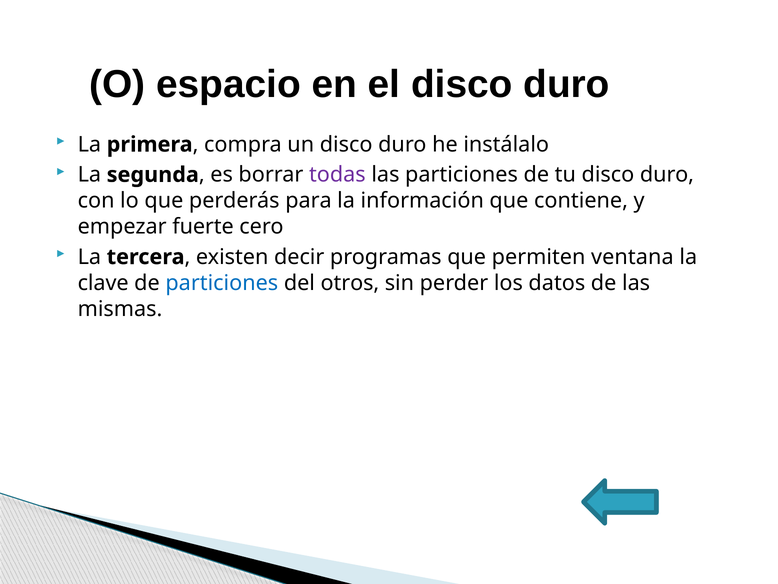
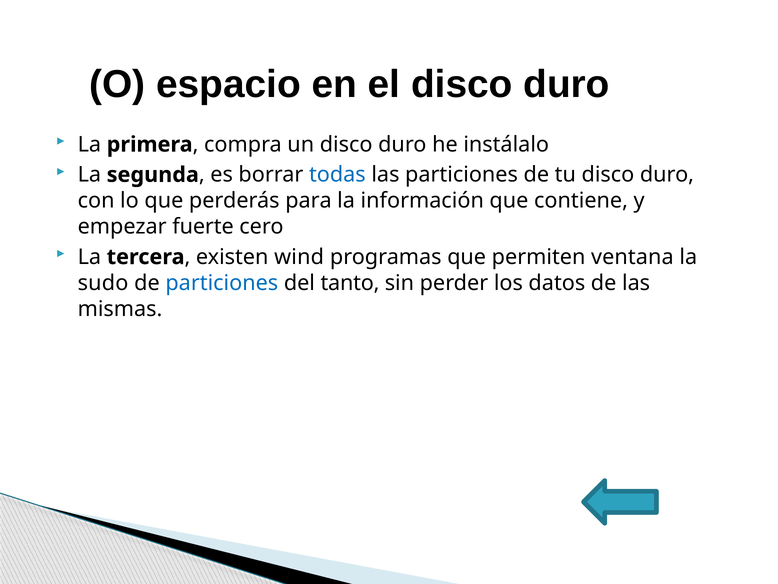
todas colour: purple -> blue (337, 175)
decir: decir -> wind (299, 257)
clave: clave -> sudo (103, 283)
otros: otros -> tanto (350, 283)
